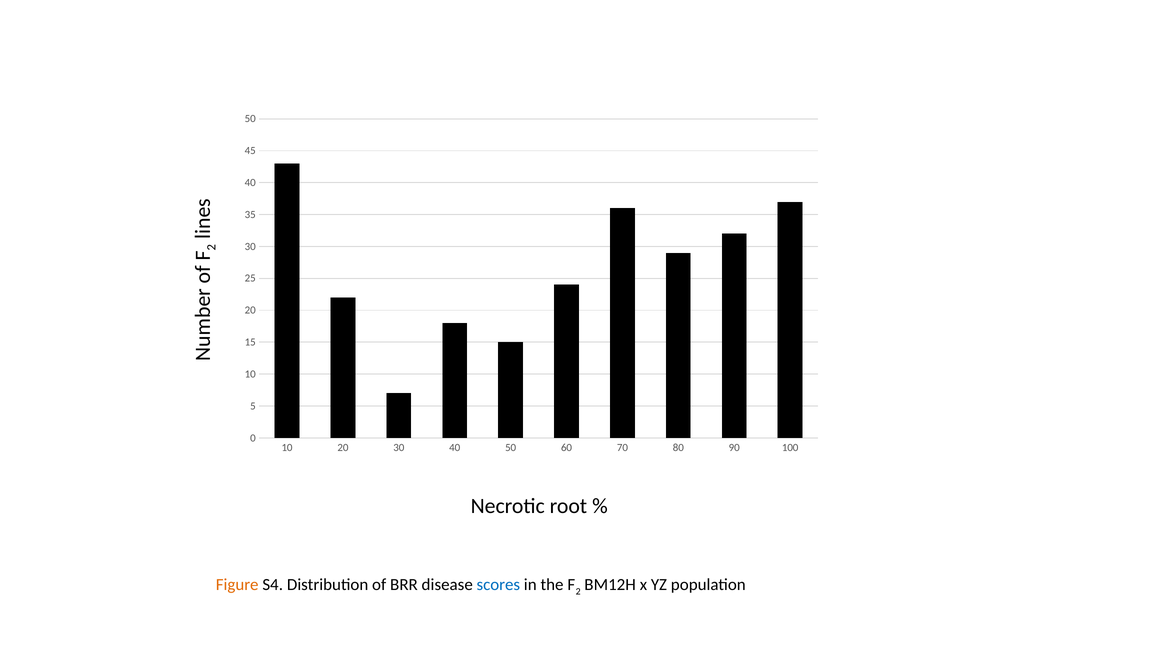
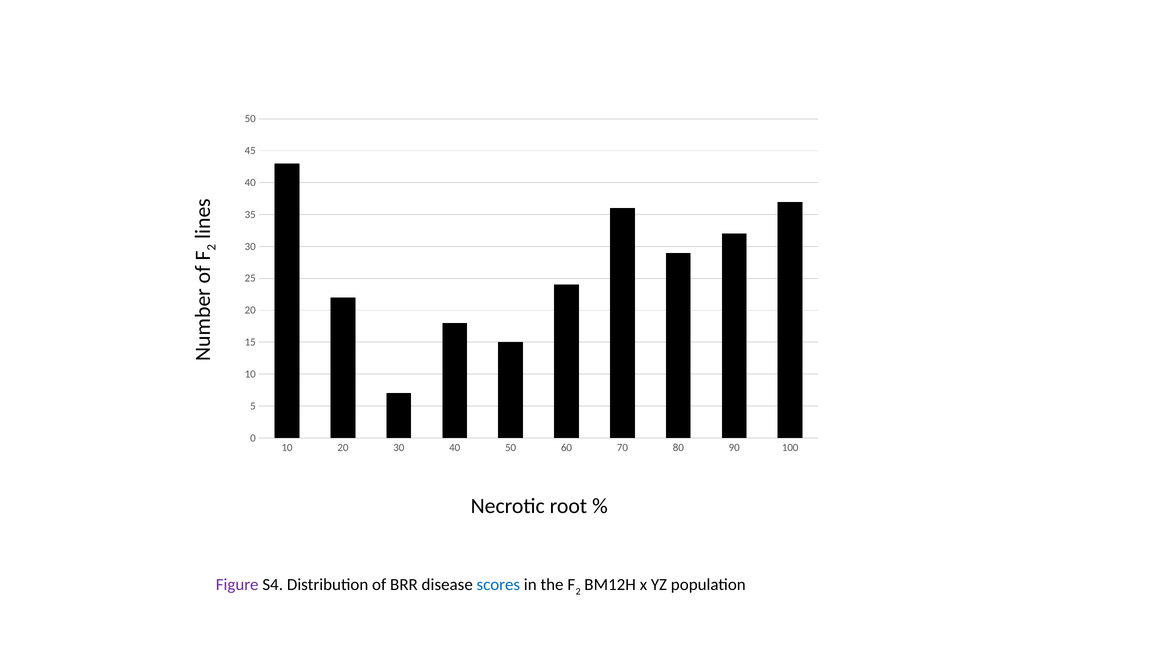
Figure colour: orange -> purple (237, 585)
